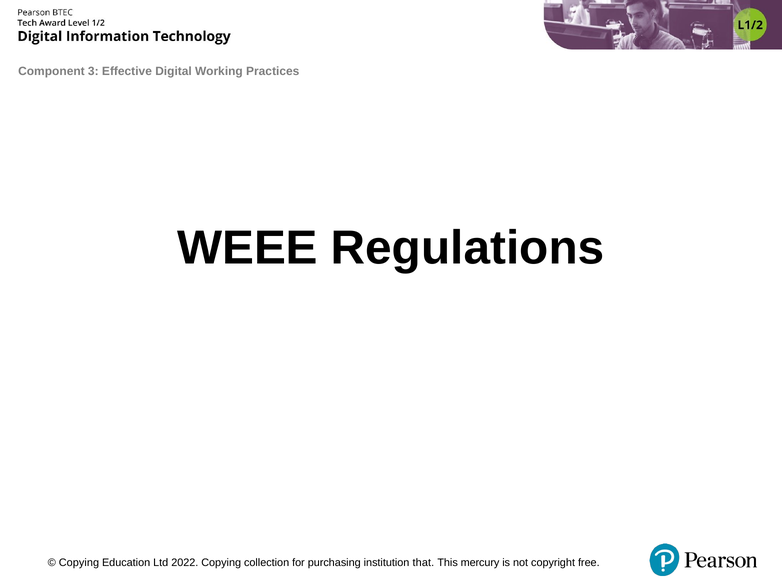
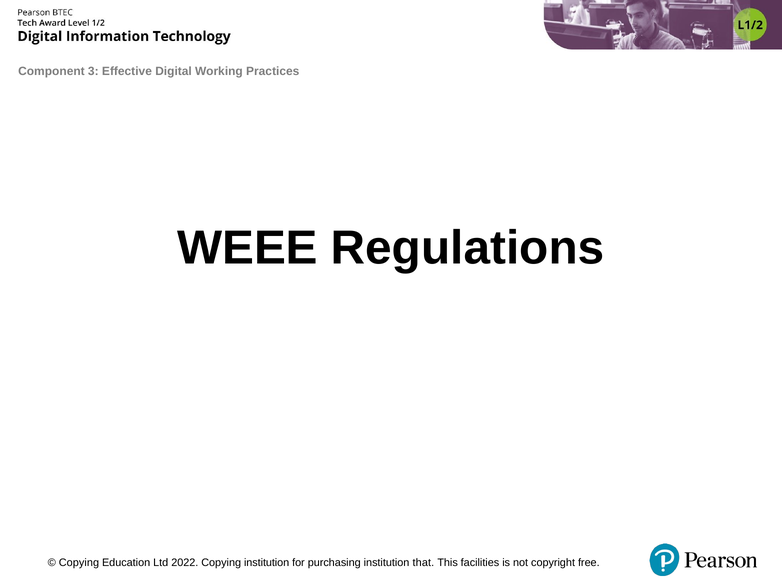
Copying collection: collection -> institution (267, 563)
mercury: mercury -> facilities (480, 563)
